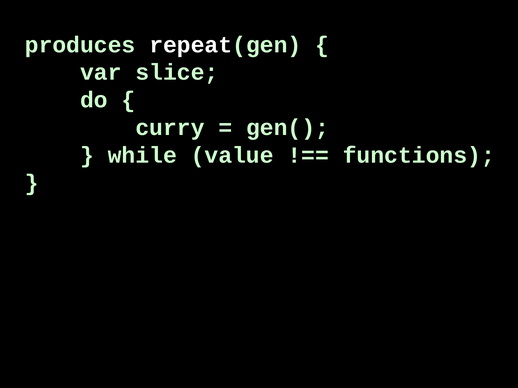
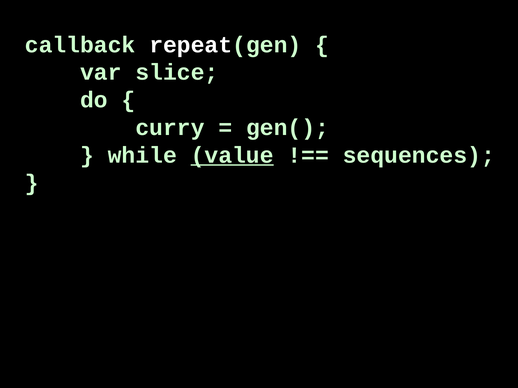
produces: produces -> callback (80, 45)
value underline: none -> present (232, 155)
functions: functions -> sequences (419, 155)
